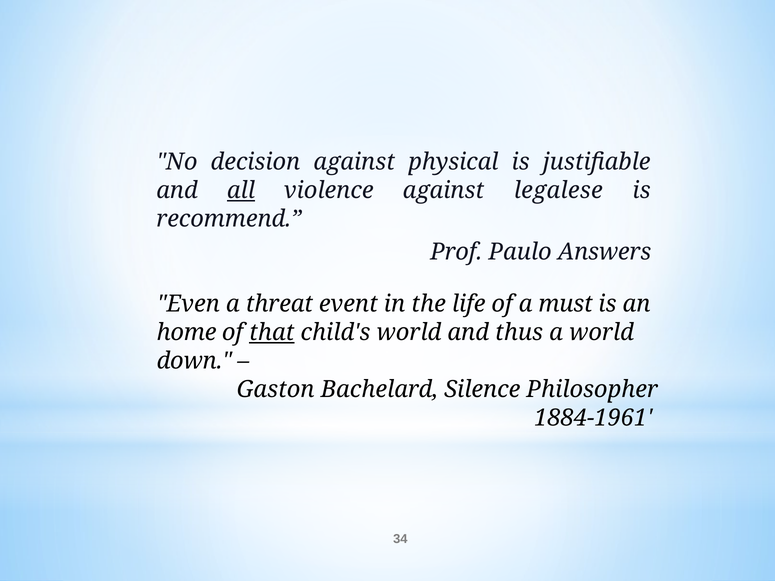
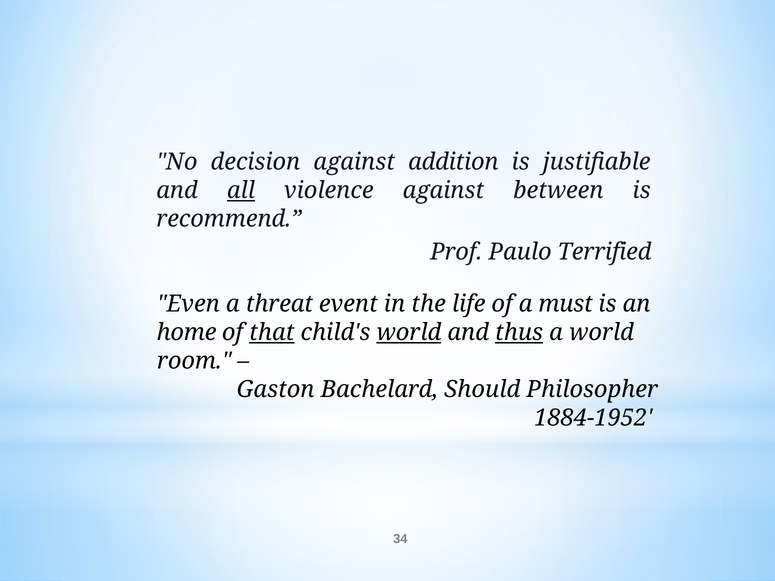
physical: physical -> addition (453, 162)
legalese: legalese -> between (558, 190)
Answers: Answers -> Terrified (604, 252)
world underline: none -> present (409, 333)
thus underline: none -> present (519, 333)
down: down -> room (194, 361)
Silence: Silence -> Should (482, 389)
1884-1961: 1884-1961 -> 1884-1952 (593, 418)
